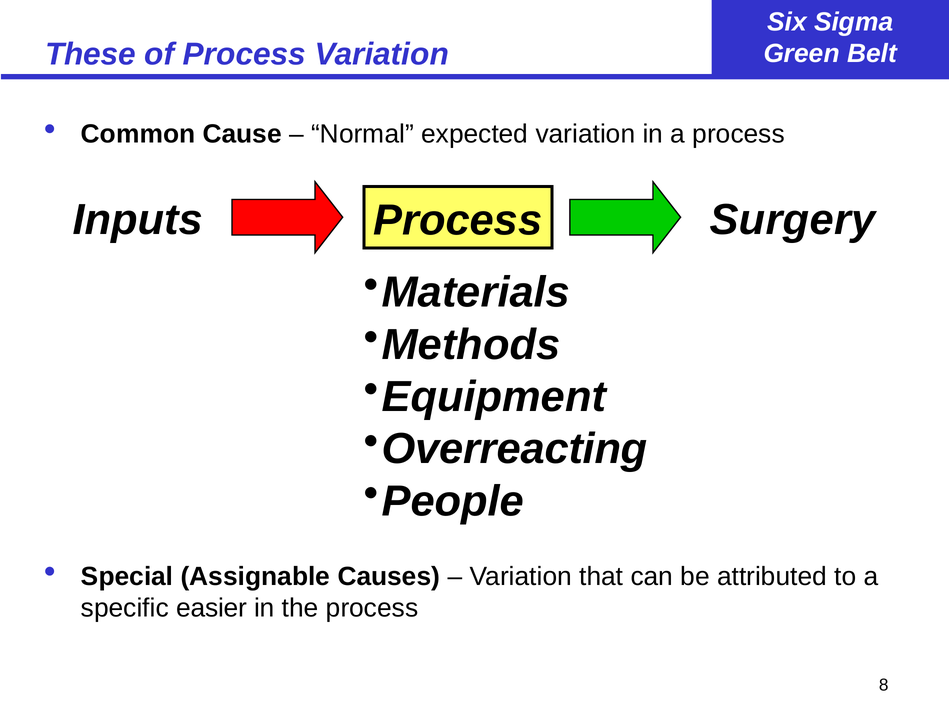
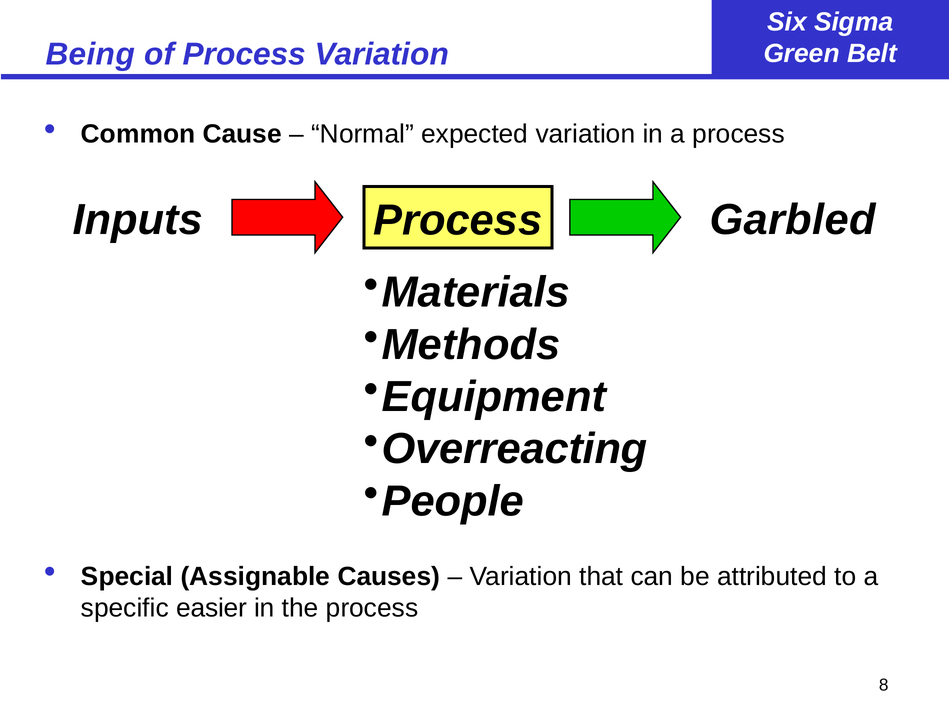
These: These -> Being (90, 54)
Surgery: Surgery -> Garbled (793, 220)
